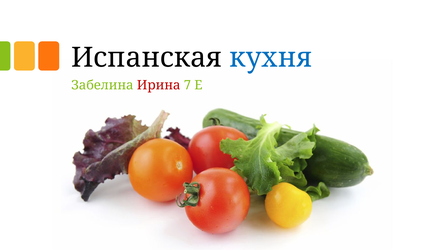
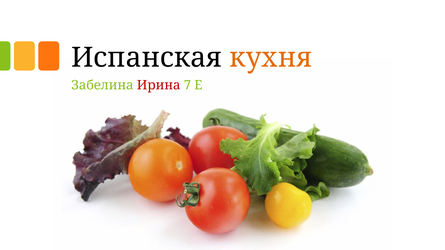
кухня colour: blue -> orange (271, 58)
